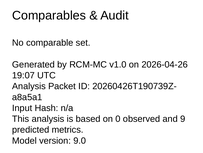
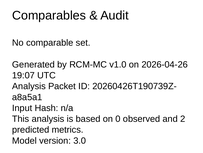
9: 9 -> 2 (183, 118)
9.0: 9.0 -> 3.0 (80, 140)
